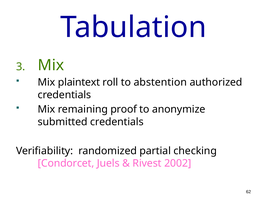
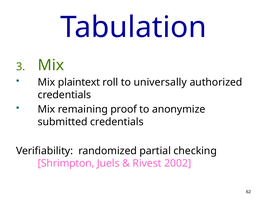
abstention: abstention -> universally (160, 82)
Condorcet: Condorcet -> Shrimpton (66, 164)
